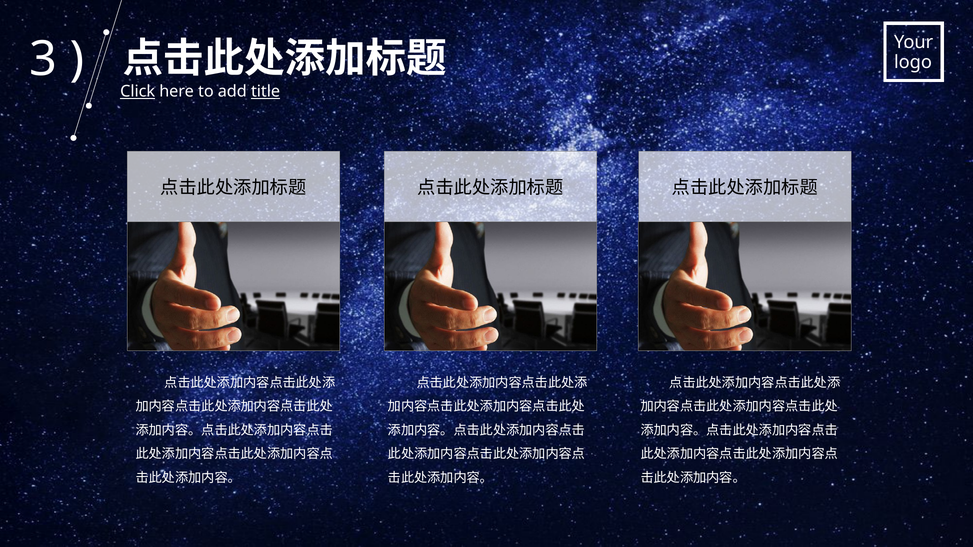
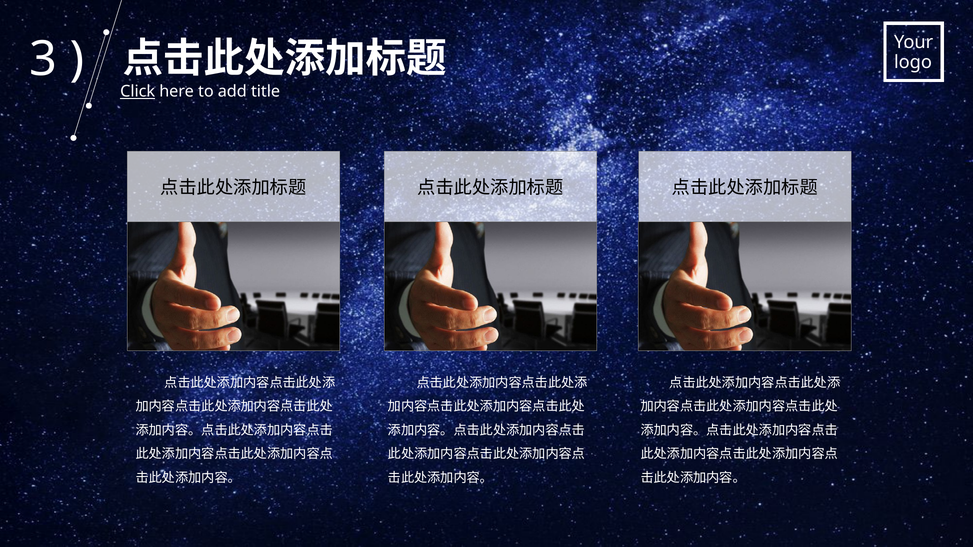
title underline: present -> none (266, 91)
